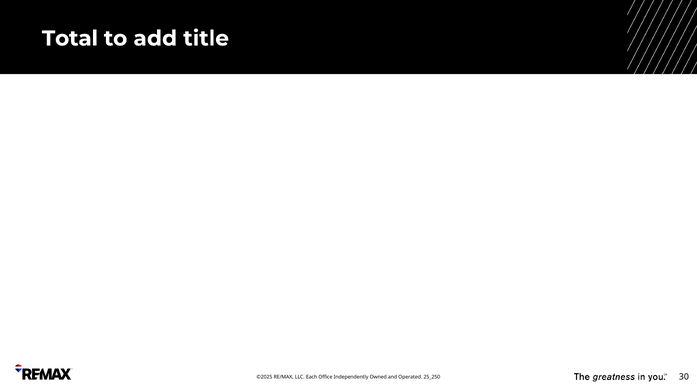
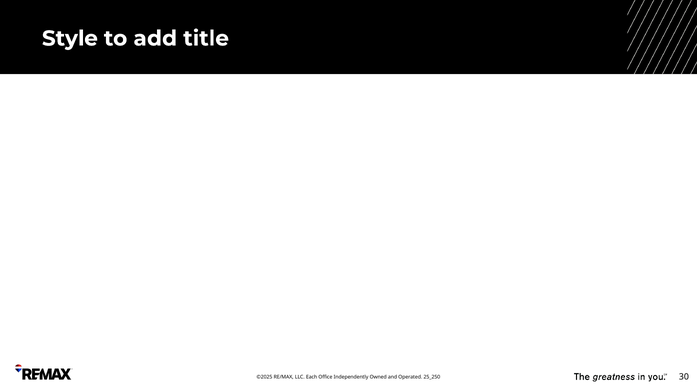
Total: Total -> Style (70, 38)
